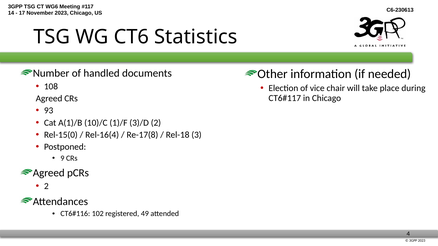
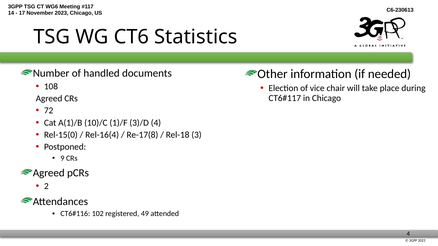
93: 93 -> 72 (49, 111)
3)/D 2: 2 -> 4 (156, 123)
